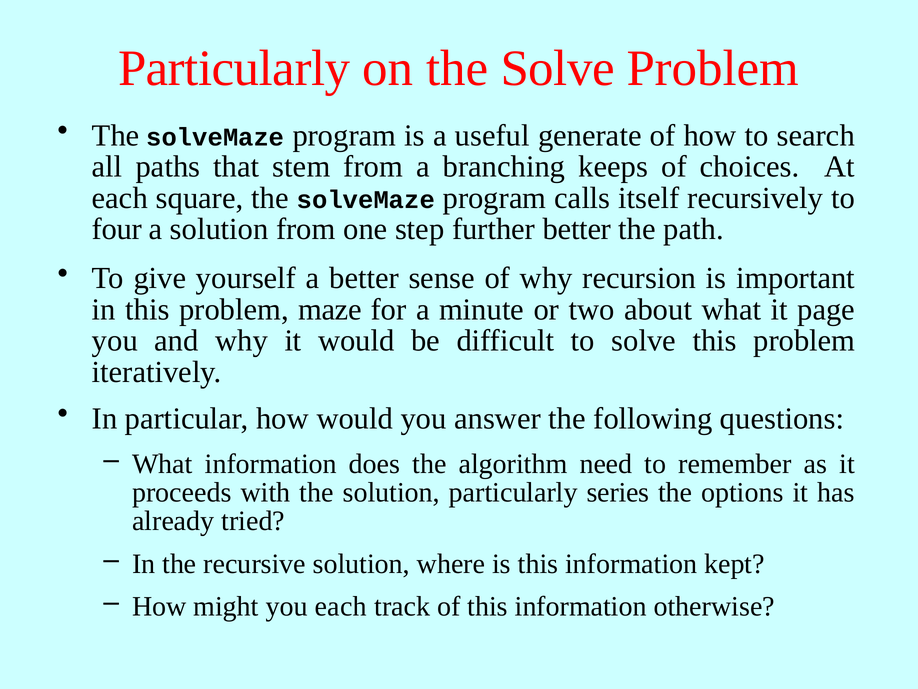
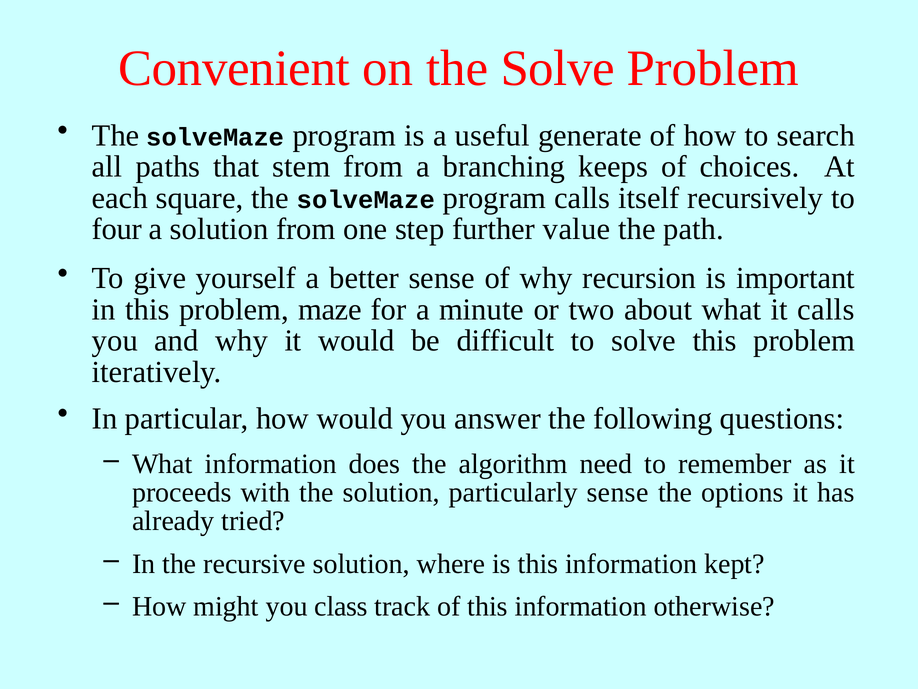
Particularly: Particularly -> Convenient (234, 69)
further better: better -> value (577, 229)
it page: page -> calls (826, 309)
particularly series: series -> sense (618, 492)
you each: each -> class (341, 606)
